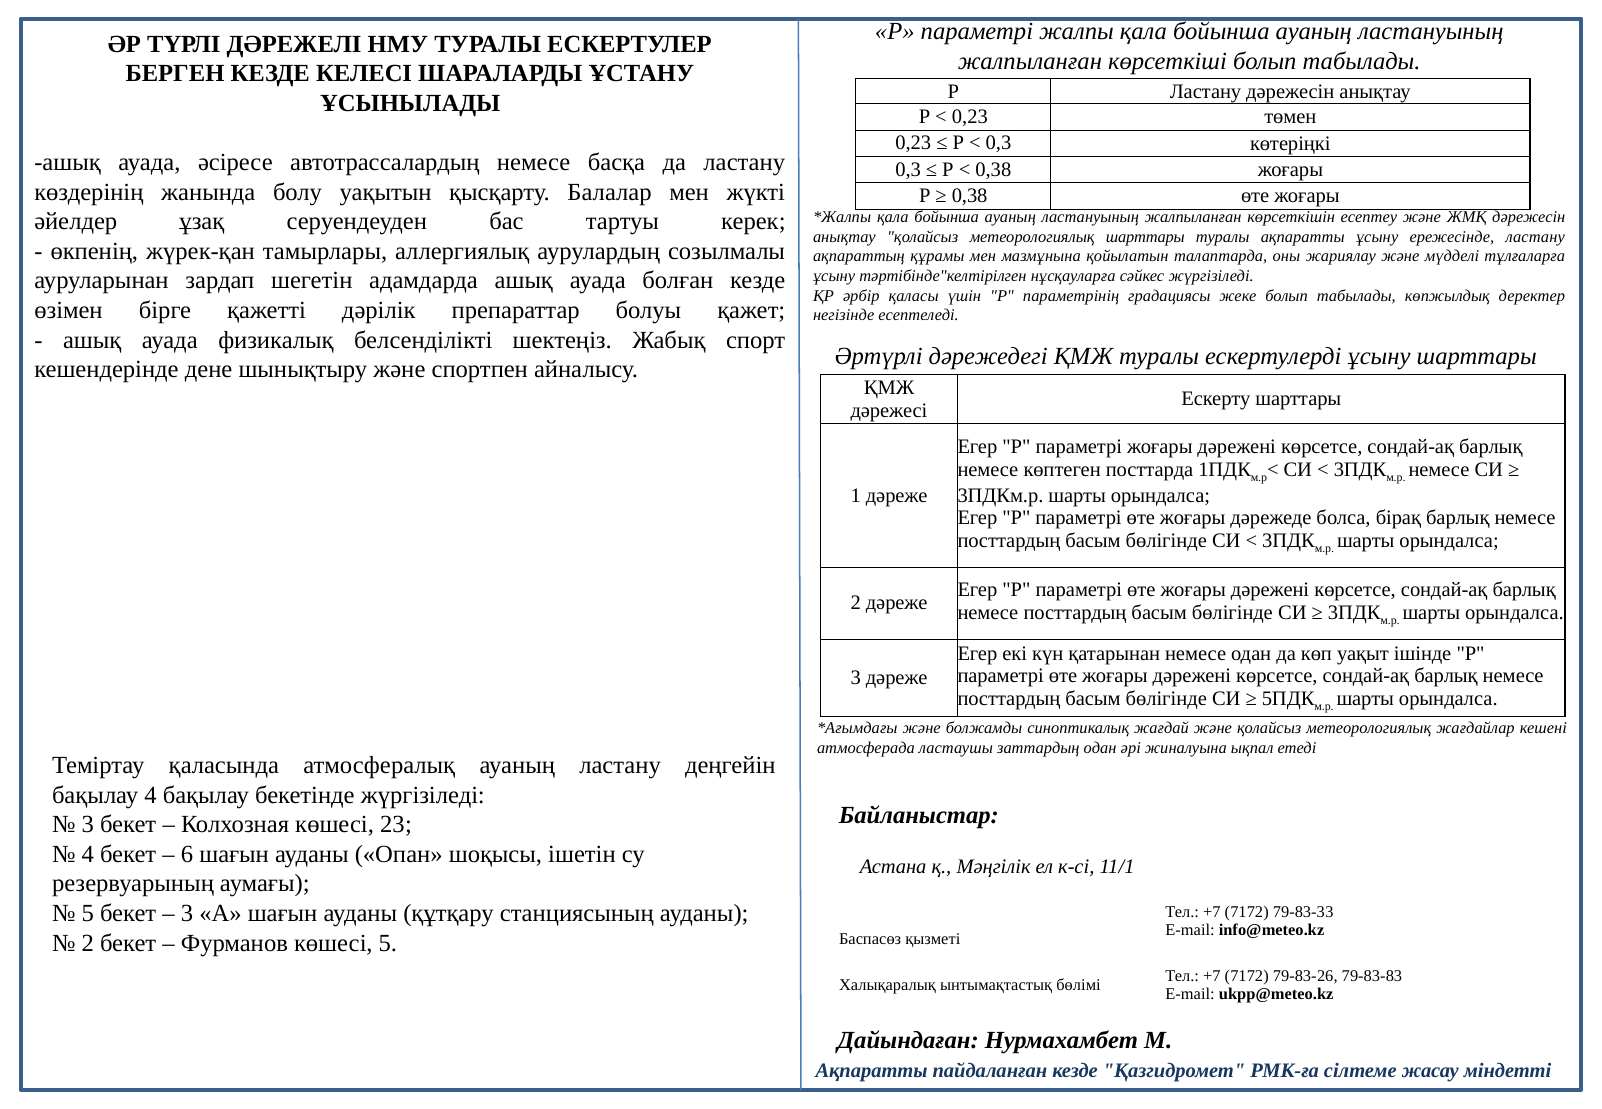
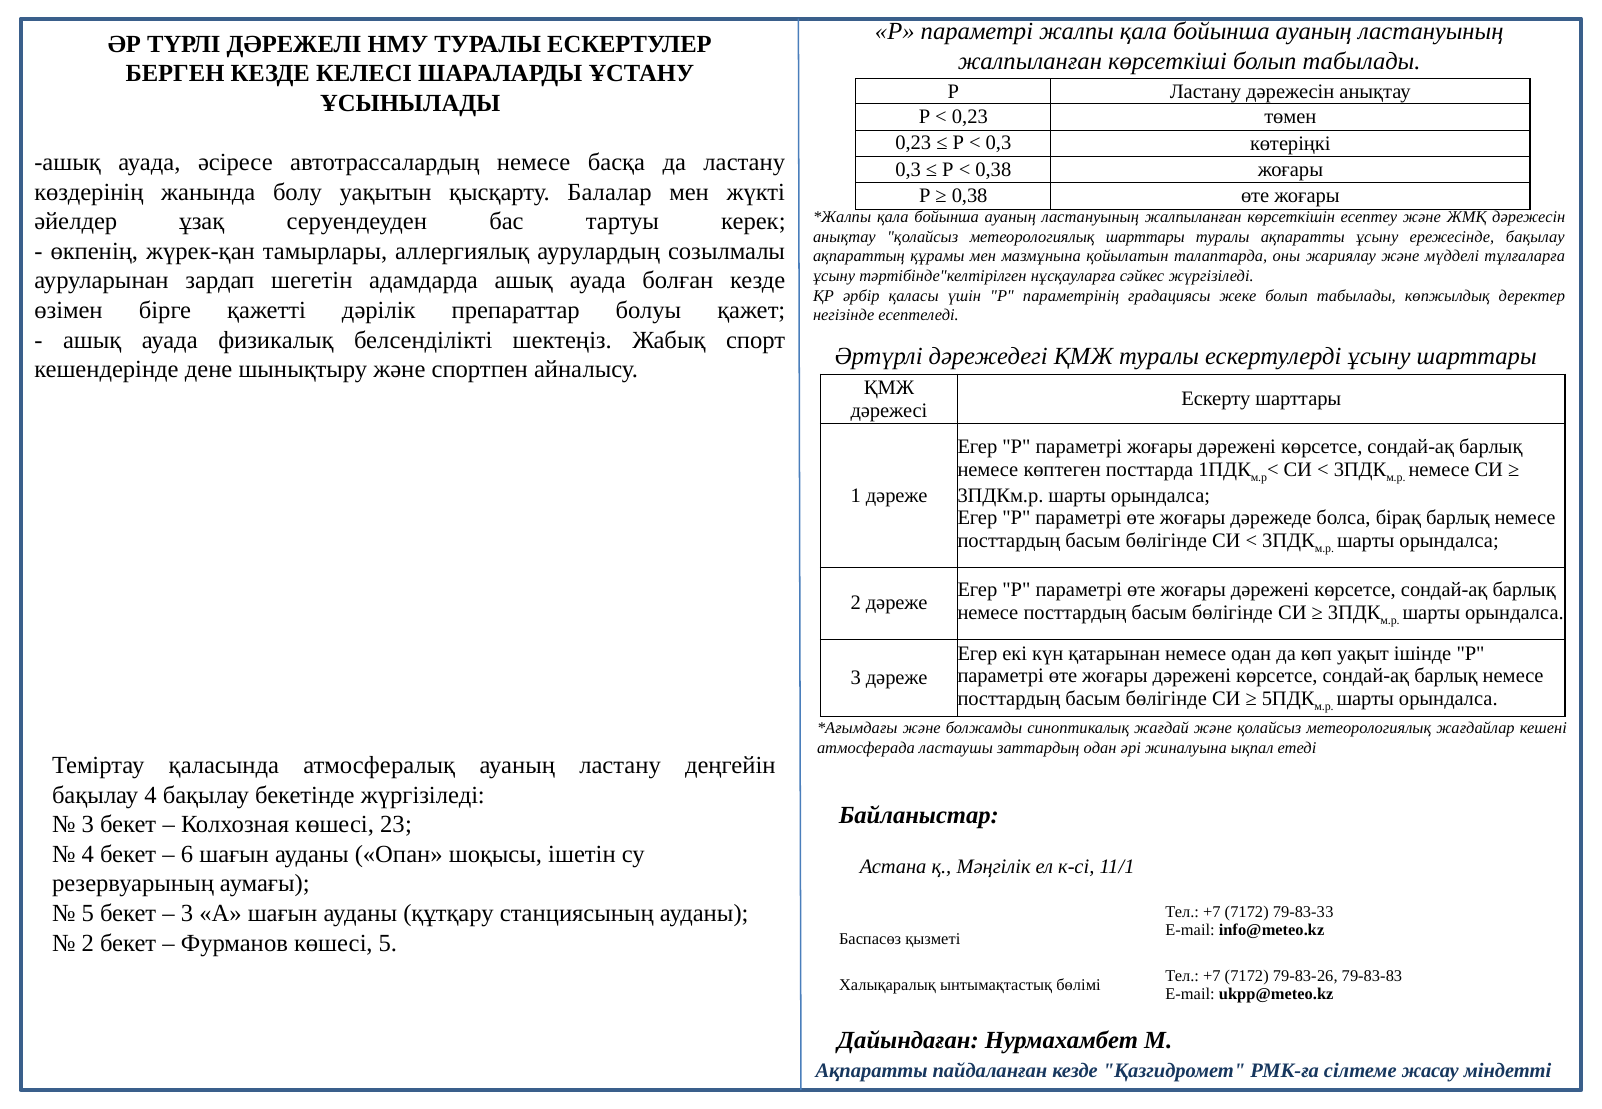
ережесінде ластану: ластану -> бақылау (1535, 237)
